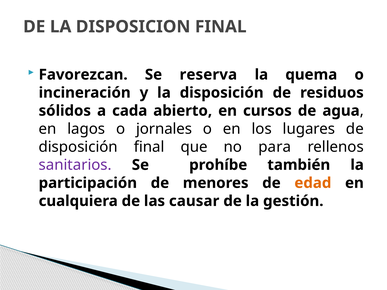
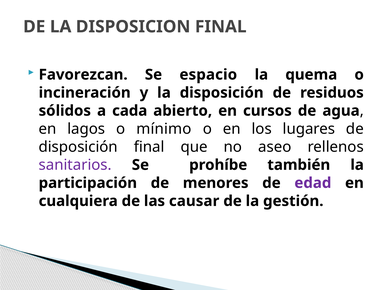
reserva: reserva -> espacio (208, 75)
jornales: jornales -> mínimo (164, 129)
para: para -> aseo (275, 147)
edad colour: orange -> purple (313, 183)
